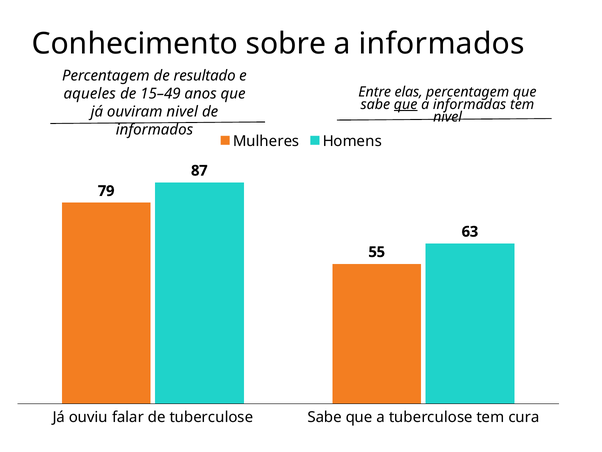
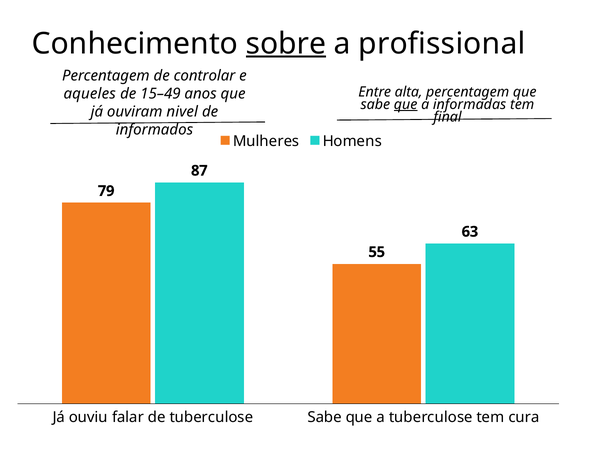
sobre underline: none -> present (286, 44)
a informados: informados -> profissional (442, 44)
resultado: resultado -> controlar (205, 76)
elas: elas -> alta (409, 92)
nivel: nivel -> final (448, 117)
